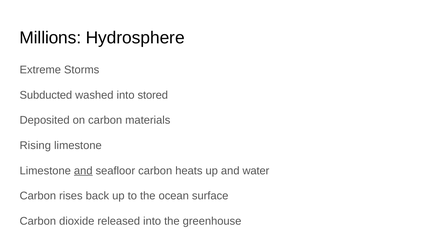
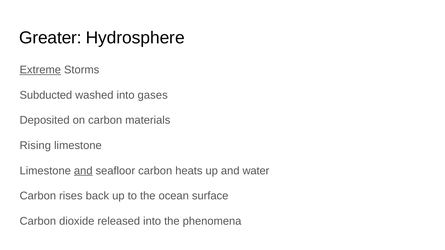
Millions: Millions -> Greater (50, 38)
Extreme underline: none -> present (40, 70)
stored: stored -> gases (153, 95)
greenhouse: greenhouse -> phenomena (212, 221)
